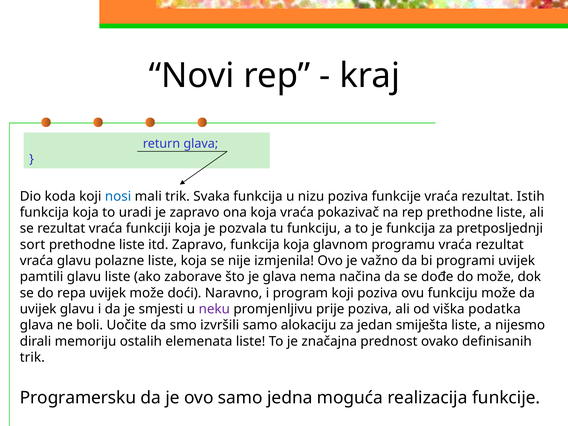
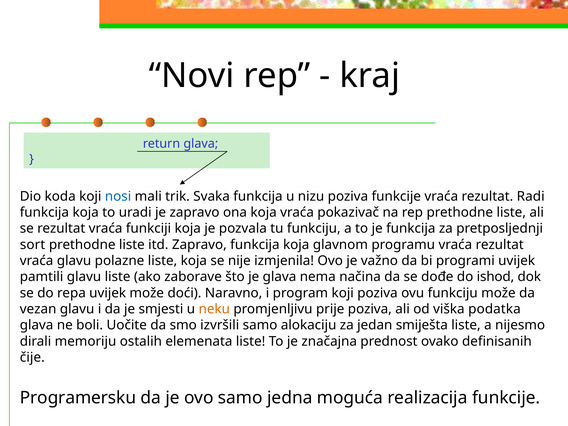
Istih: Istih -> Radi (531, 196)
do može: može -> ishod (495, 277)
uvijek: uvijek -> vezan (38, 309)
neku colour: purple -> orange (214, 309)
trik: trik -> čije (32, 357)
